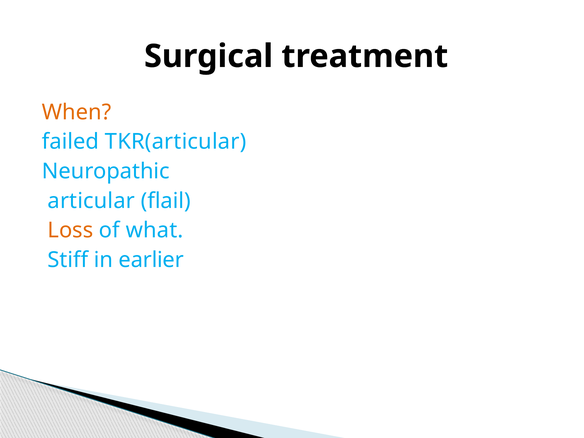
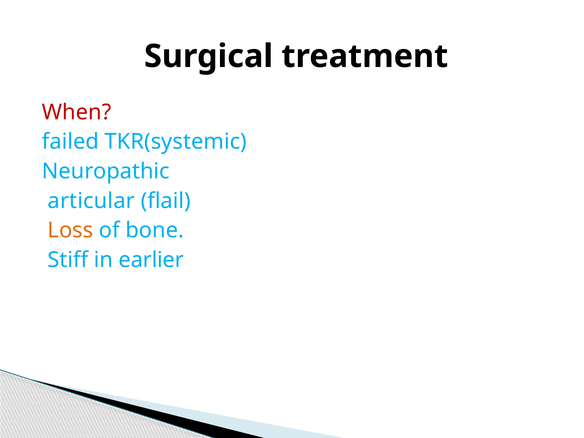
When colour: orange -> red (77, 112)
TKR(articular: TKR(articular -> TKR(systemic (176, 142)
what: what -> bone (155, 230)
